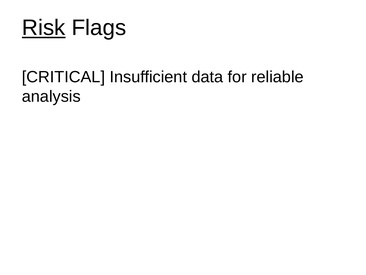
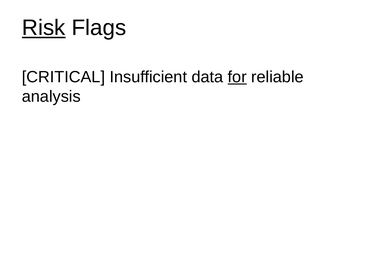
for underline: none -> present (237, 77)
